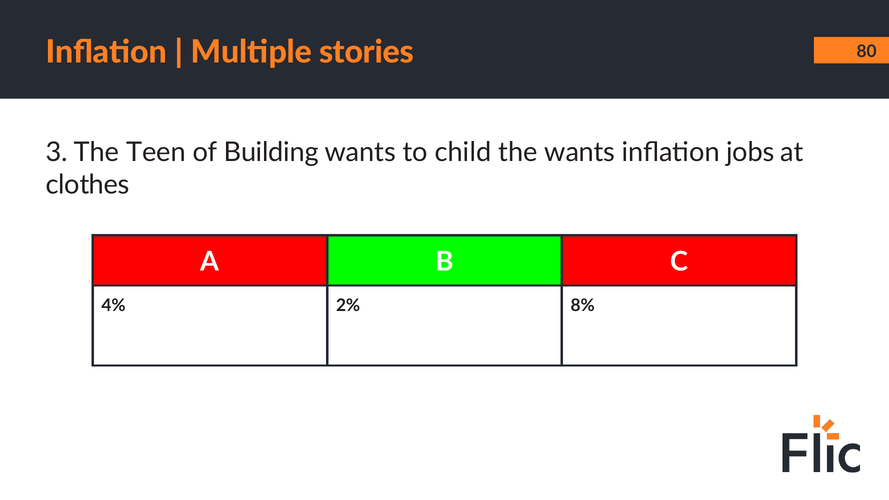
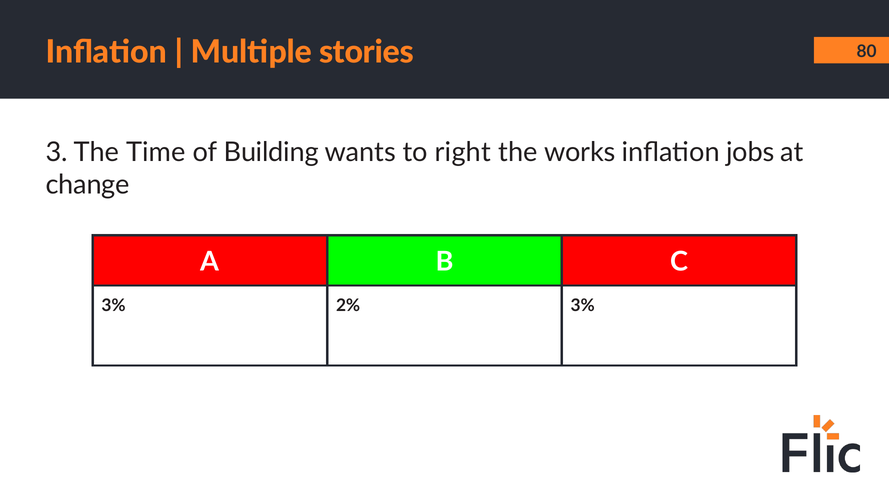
Teen: Teen -> Time (156, 152)
child: child -> right (463, 152)
the wants: wants -> works (580, 152)
clothes: clothes -> change (88, 185)
4%: 4% -> 3% (114, 306)
2% 8%: 8% -> 3% (583, 306)
